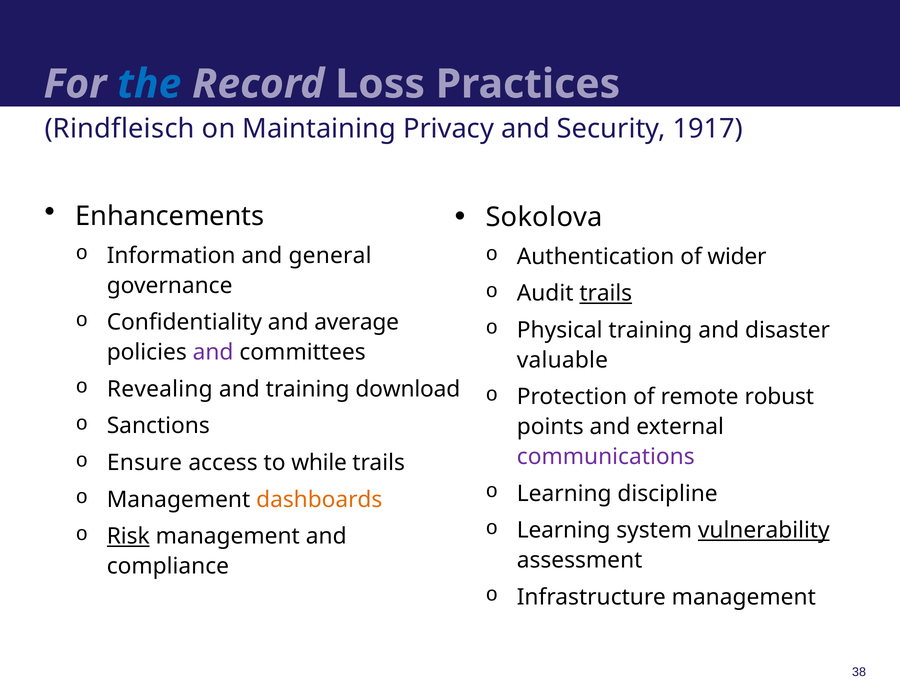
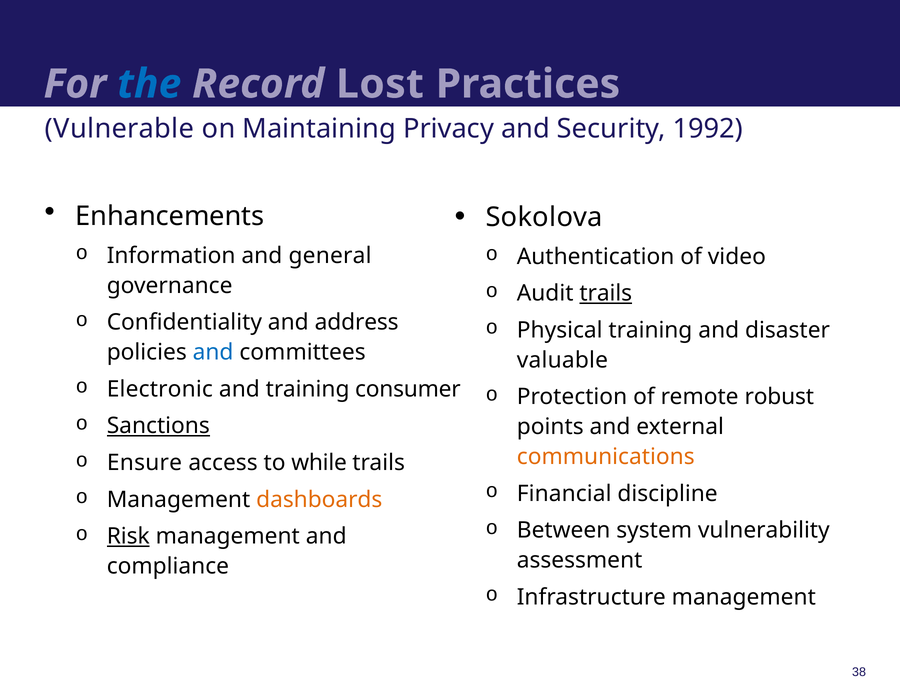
Loss: Loss -> Lost (380, 84)
Rindfleisch: Rindfleisch -> Vulnerable (120, 129)
1917: 1917 -> 1992 (708, 129)
wider: wider -> video (737, 257)
average: average -> address (357, 323)
and colour: purple -> blue (213, 353)
Revealing: Revealing -> Electronic (160, 389)
download: download -> consumer (408, 389)
Sanctions underline: none -> present (158, 426)
communications colour: purple -> orange (606, 457)
Learning: Learning -> Financial (564, 494)
Learning: Learning -> Between (564, 531)
vulnerability underline: present -> none (764, 531)
